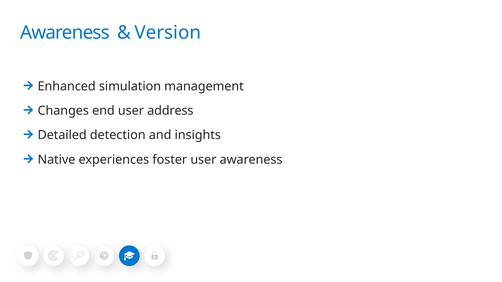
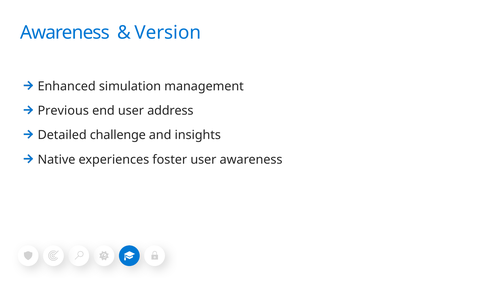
Changes: Changes -> Previous (63, 111)
detection: detection -> challenge (118, 135)
